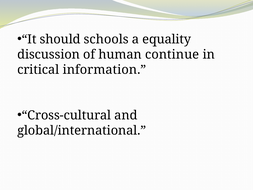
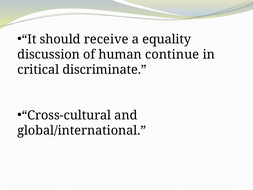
schools: schools -> receive (106, 39)
information: information -> discriminate (105, 70)
